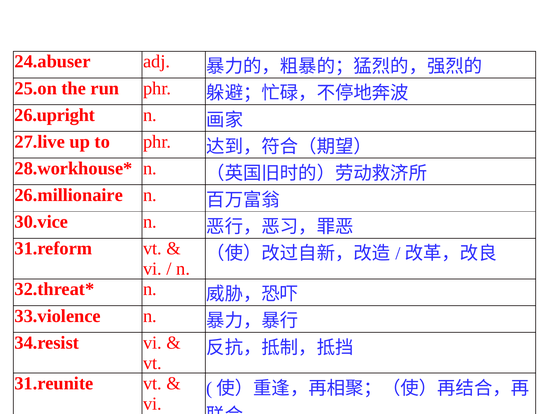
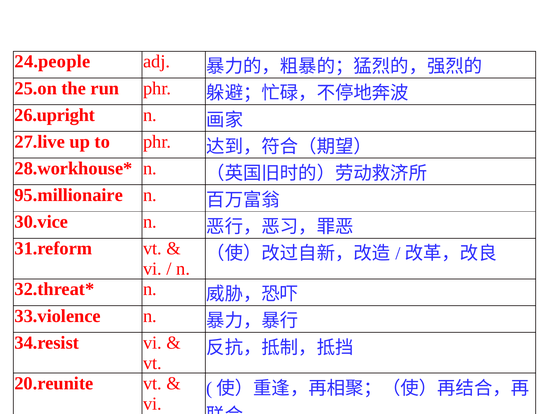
24.abuser: 24.abuser -> 24.people (52, 62)
26.millionaire: 26.millionaire -> 95.millionaire (69, 195)
31.reunite: 31.reunite -> 20.reunite (54, 383)
